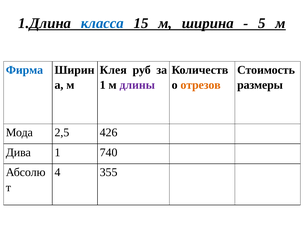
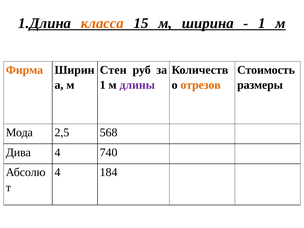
класса colour: blue -> orange (102, 23)
5: 5 -> 1 (262, 23)
Фирма colour: blue -> orange (24, 70)
Клея: Клея -> Стен (113, 70)
426: 426 -> 568 (109, 132)
Дива 1: 1 -> 4 (58, 152)
355: 355 -> 184 (109, 172)
